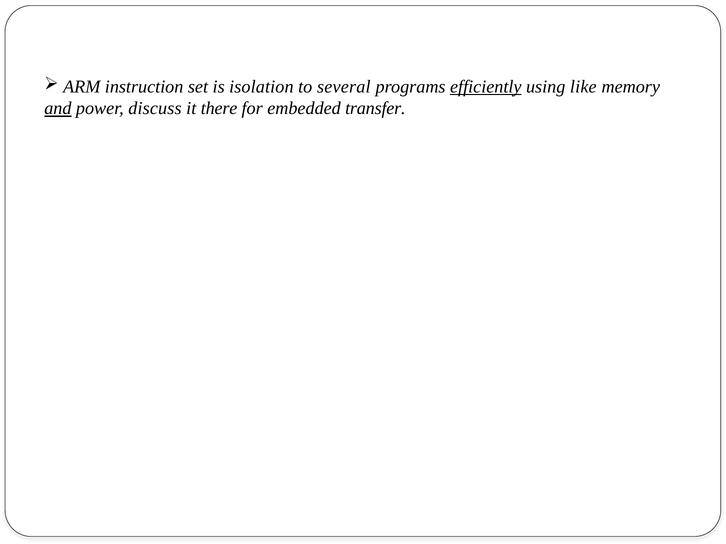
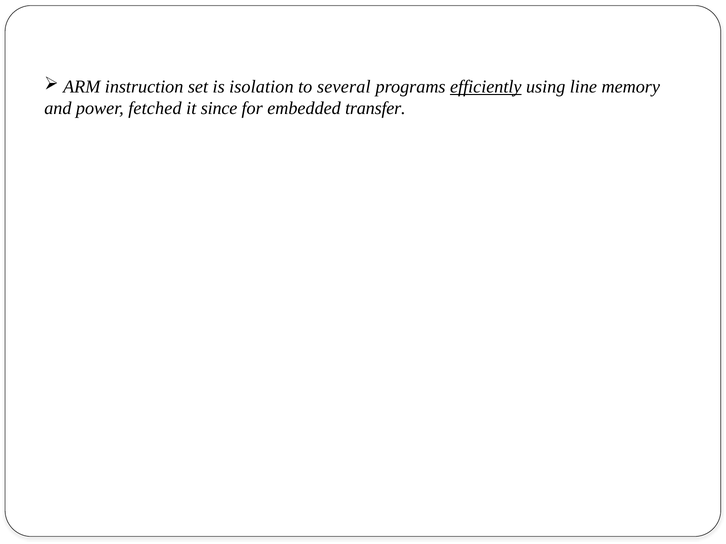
like: like -> line (583, 87)
and underline: present -> none (58, 109)
discuss: discuss -> fetched (155, 109)
there: there -> since (219, 109)
